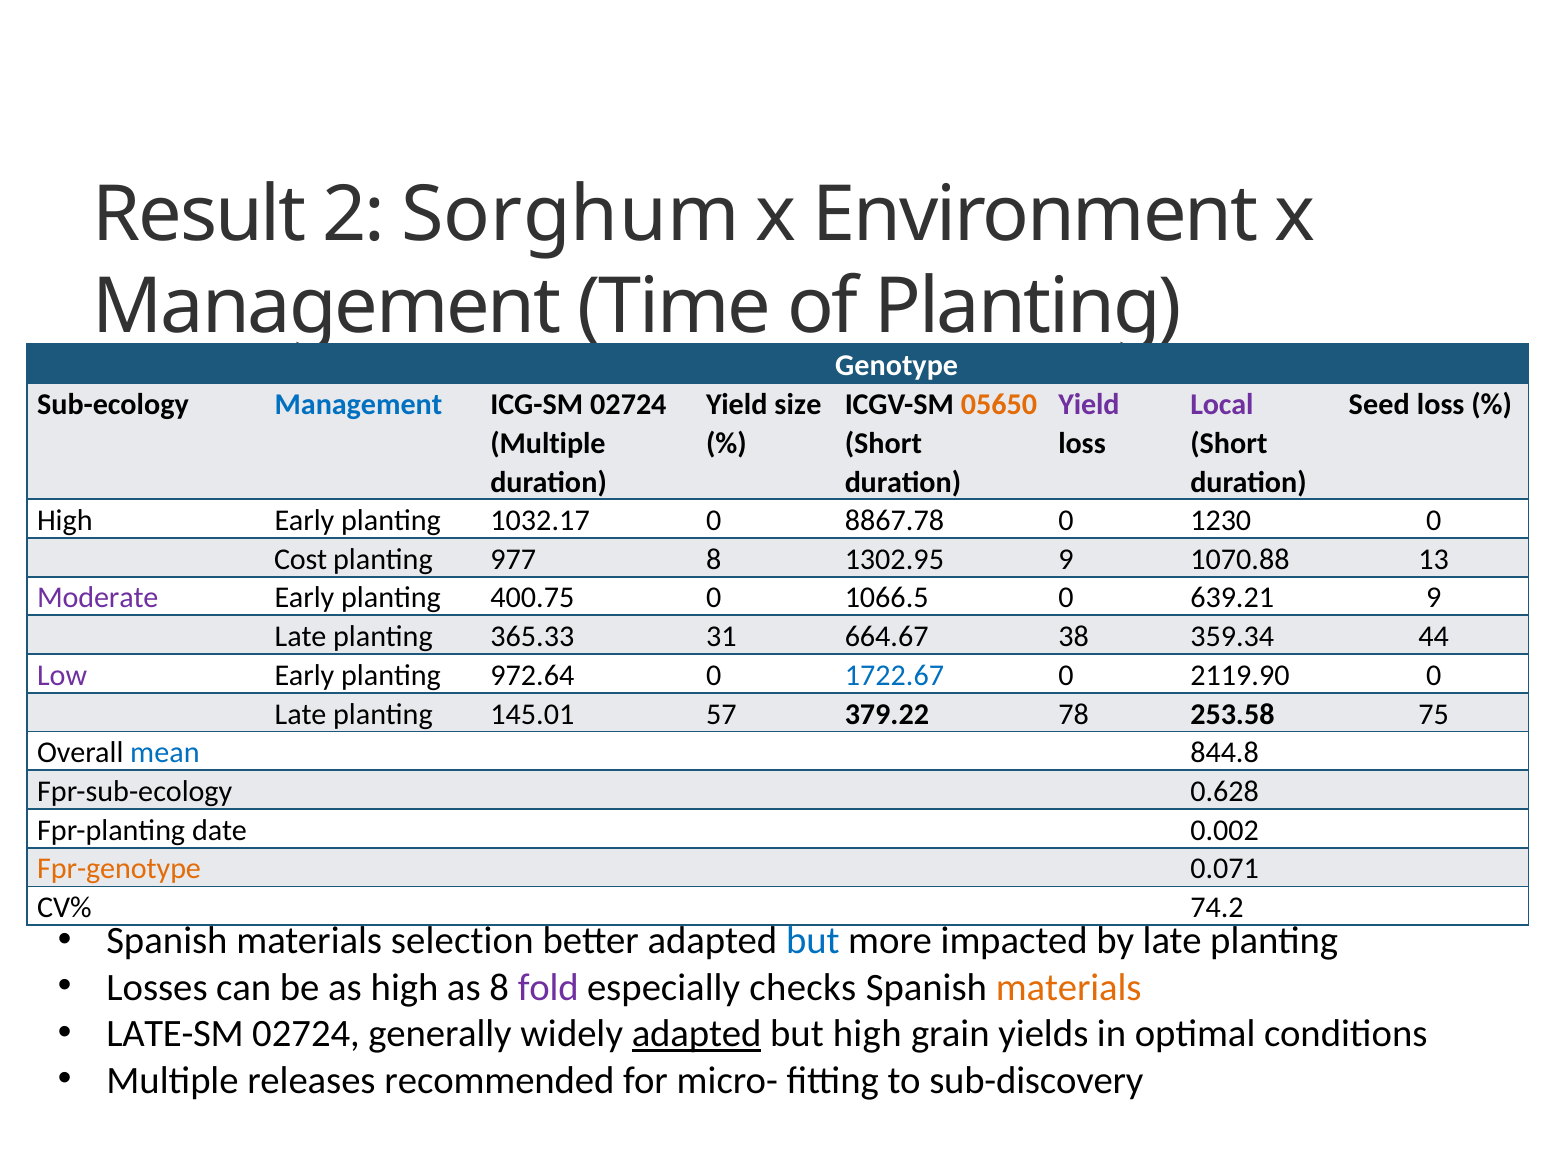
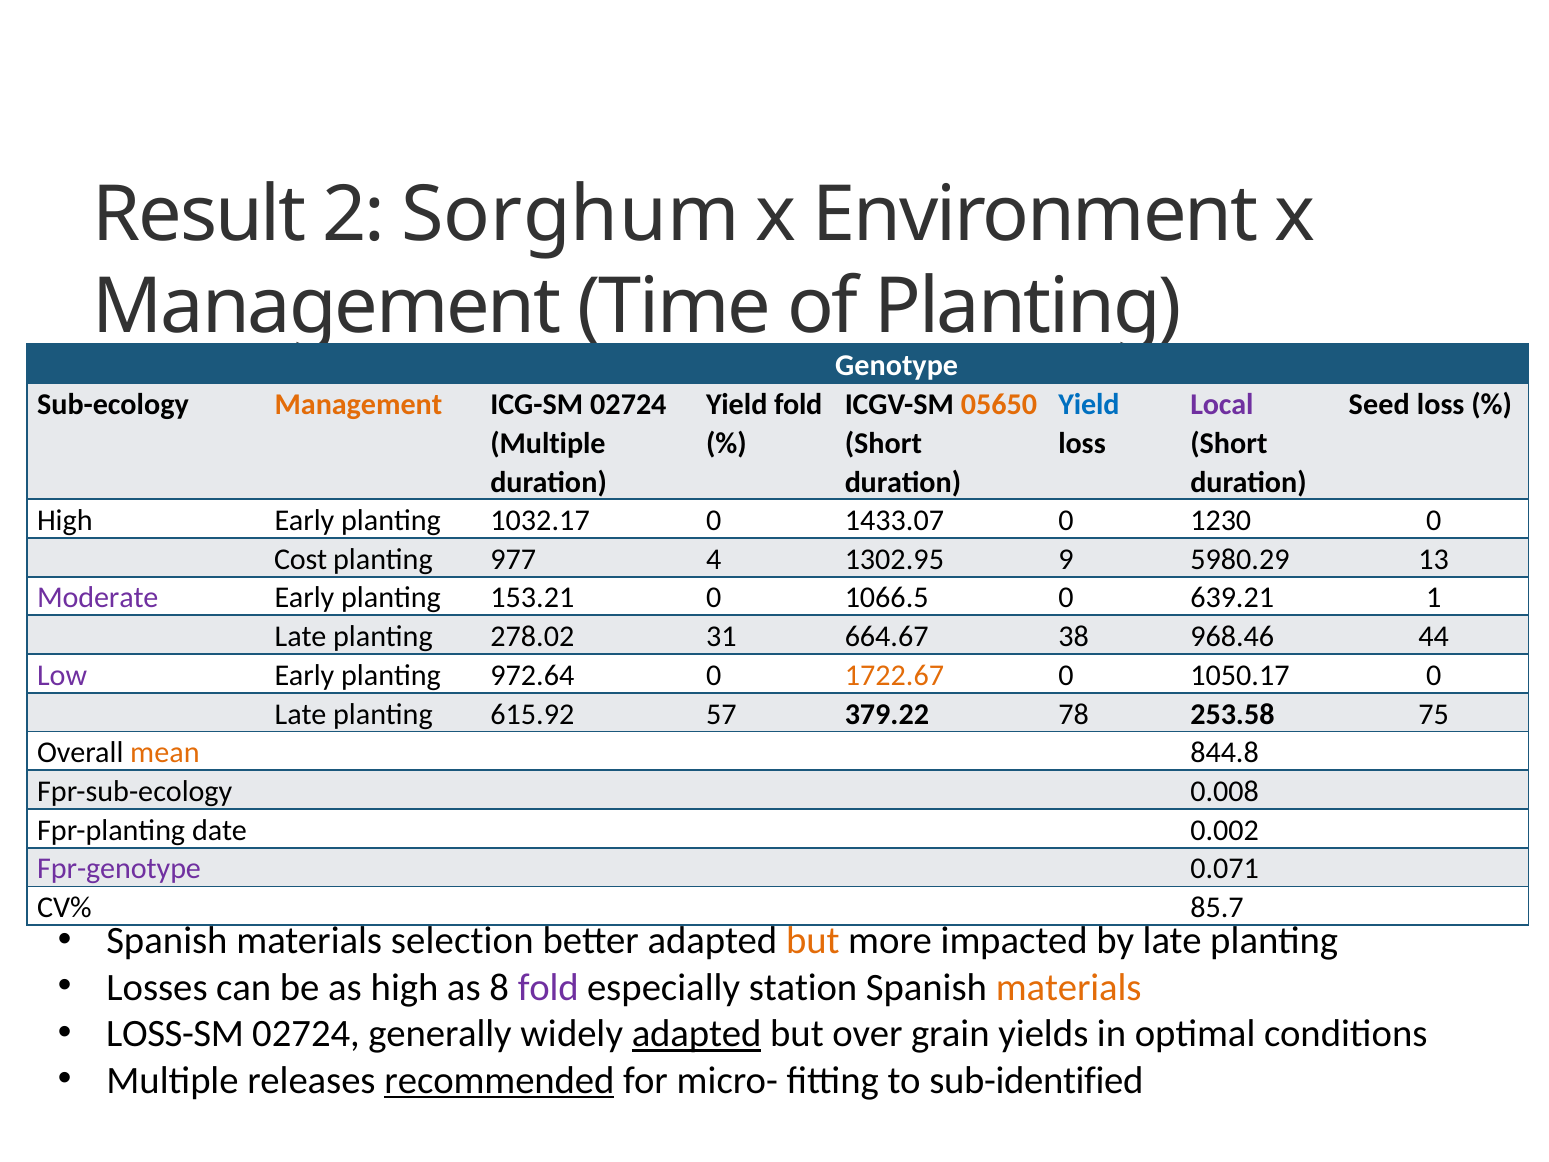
Management colour: blue -> orange (358, 404)
Yield size: size -> fold (798, 404)
Yield colour: purple -> blue (1089, 404)
8867.78: 8867.78 -> 1433.07 (894, 520)
977 8: 8 -> 4 (714, 559)
1070.88: 1070.88 -> 5980.29 (1240, 559)
400.75: 400.75 -> 153.21 (532, 598)
639.21 9: 9 -> 1 (1434, 598)
365.33: 365.33 -> 278.02 (532, 636)
359.34: 359.34 -> 968.46 (1232, 636)
1722.67 colour: blue -> orange (894, 675)
2119.90: 2119.90 -> 1050.17 (1240, 675)
145.01: 145.01 -> 615.92 (532, 714)
mean colour: blue -> orange (165, 753)
0.628: 0.628 -> 0.008 (1225, 791)
Fpr-genotype colour: orange -> purple (119, 869)
74.2: 74.2 -> 85.7 (1217, 908)
but colour: blue -> orange (813, 941)
checks: checks -> station (803, 987)
LATE-SM: LATE-SM -> LOSS-SM (175, 1034)
but high: high -> over (867, 1034)
recommended underline: none -> present (499, 1080)
sub-discovery: sub-discovery -> sub-identified (1036, 1080)
